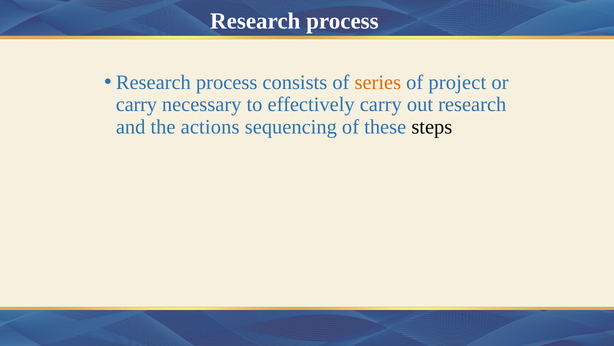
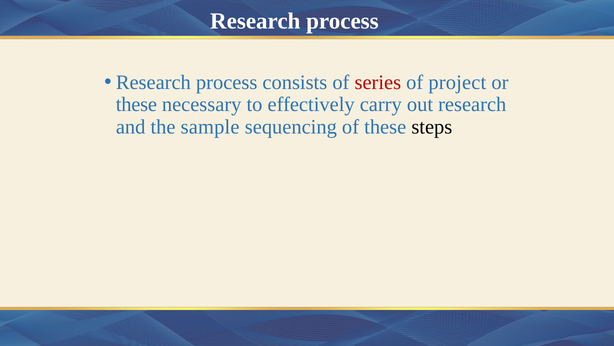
series colour: orange -> red (378, 82)
carry: carry -> these (136, 104)
actions: actions -> sample (210, 127)
